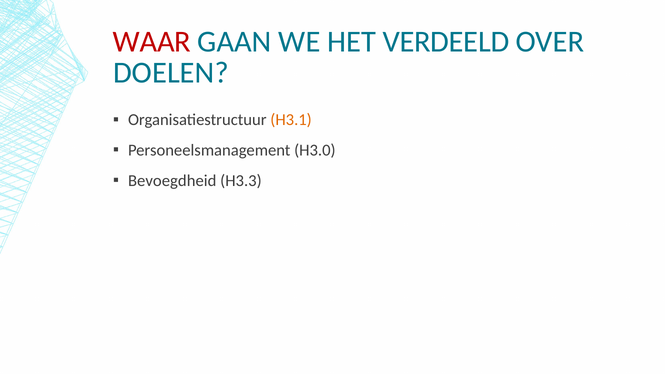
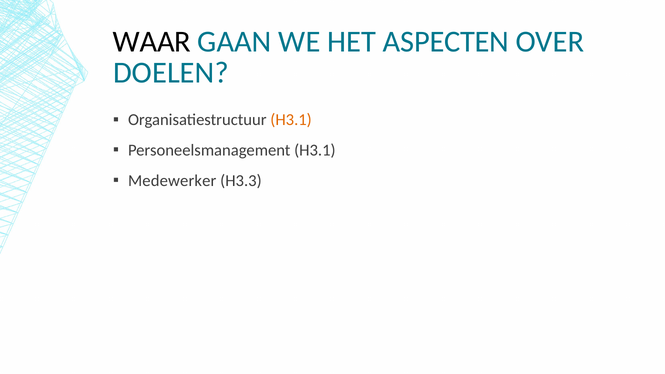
WAAR colour: red -> black (152, 42)
VERDEELD: VERDEELD -> ASPECTEN (446, 42)
Personeelsmanagement H3.0: H3.0 -> H3.1 (315, 150)
Bevoegdheid: Bevoegdheid -> Medewerker (172, 181)
